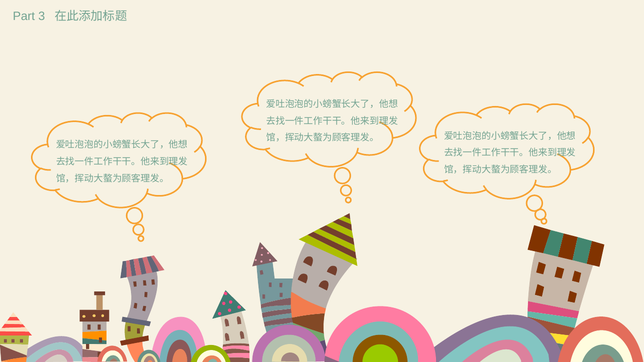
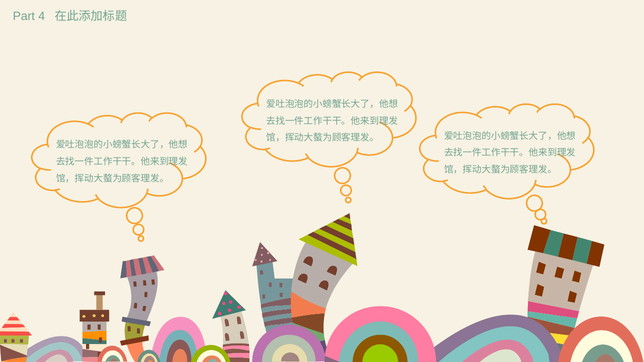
3: 3 -> 4 (42, 16)
